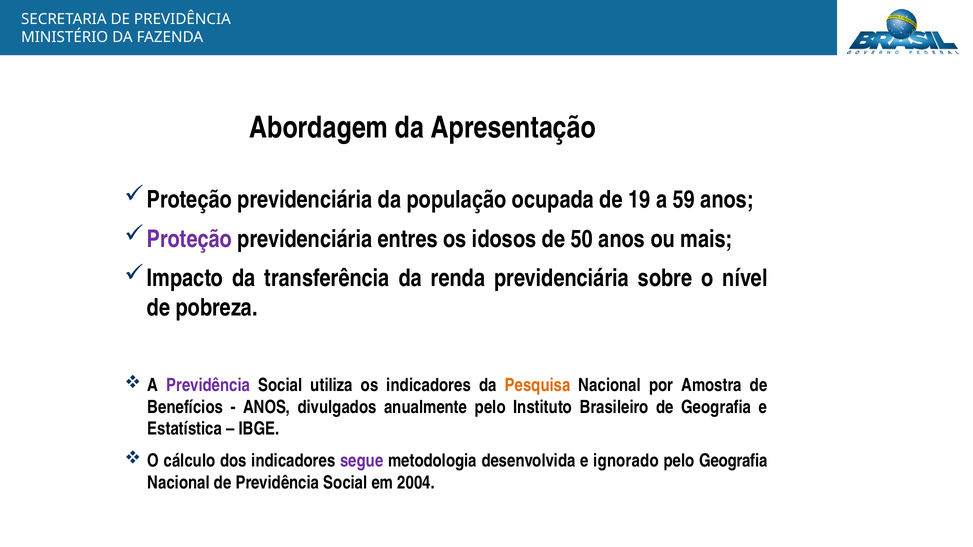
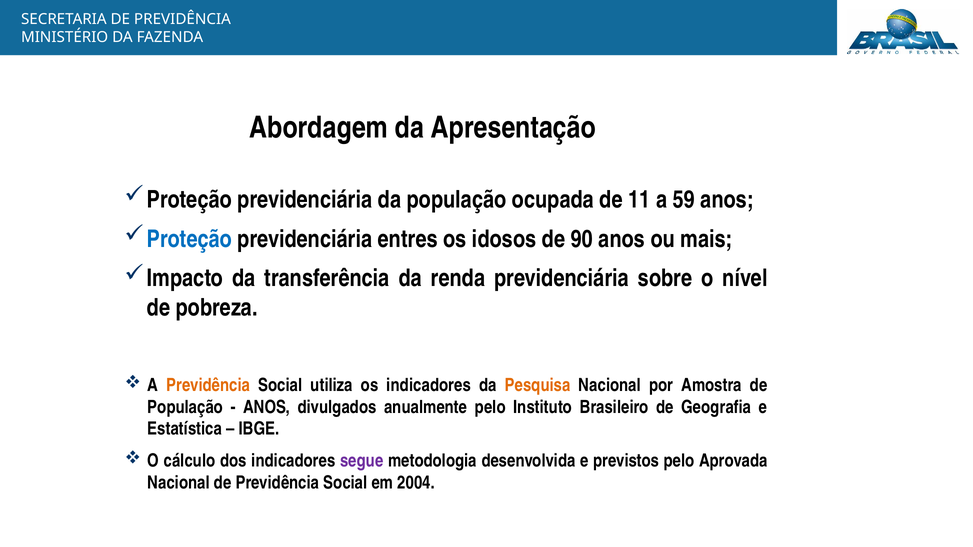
19: 19 -> 11 (639, 200)
Proteção colour: purple -> blue (189, 239)
50: 50 -> 90 (582, 239)
Previdência colour: purple -> orange (208, 385)
Benefícios: Benefícios -> População (185, 407)
ignorado: ignorado -> previstos (626, 461)
pelo Geografia: Geografia -> Aprovada (733, 461)
